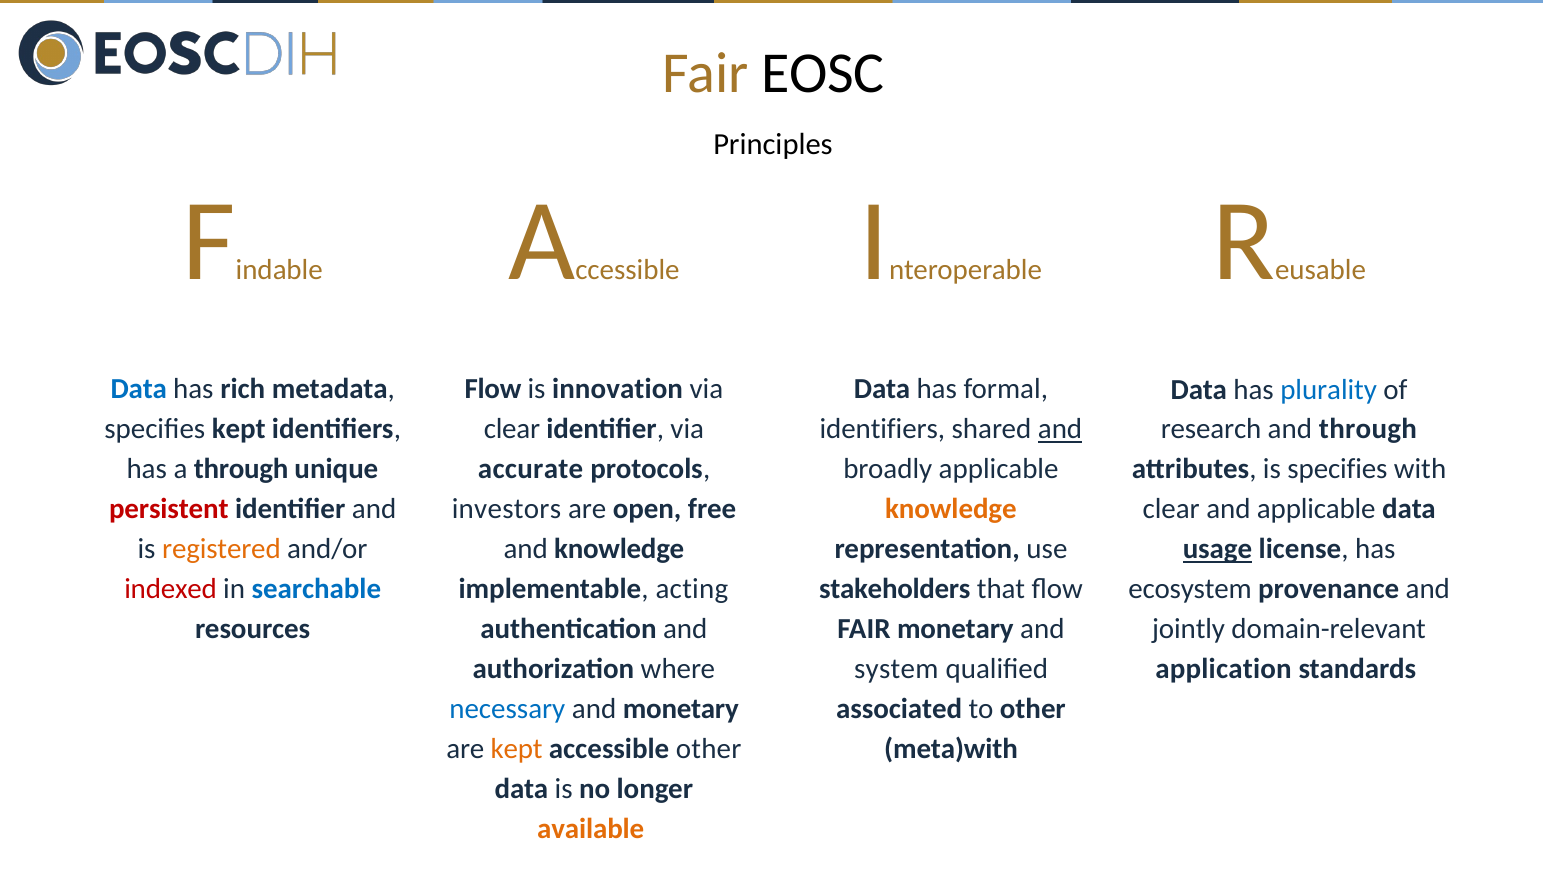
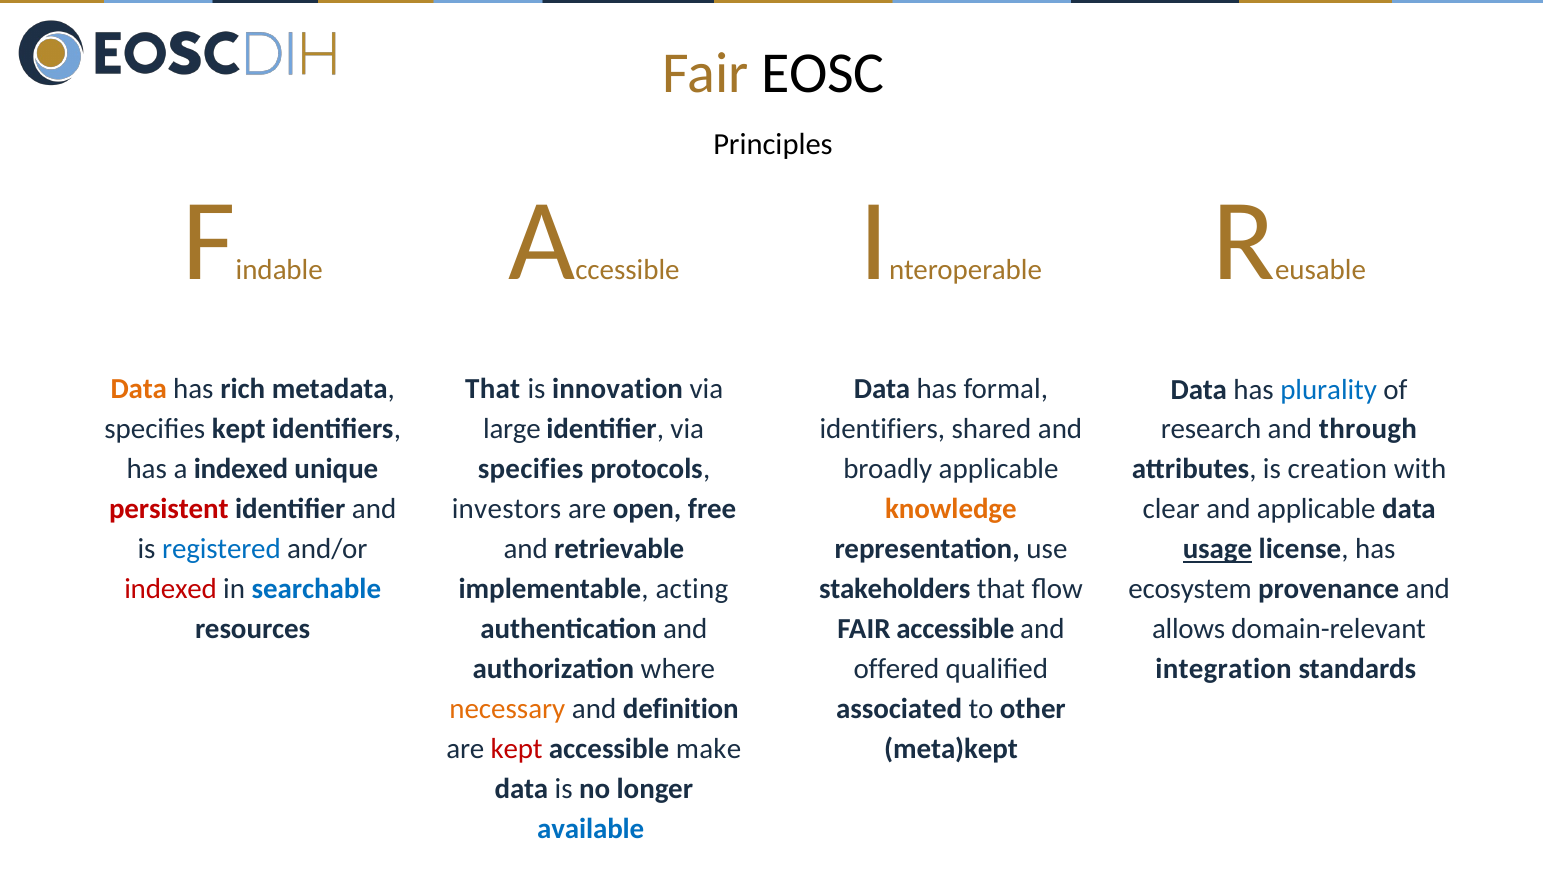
Data colour: blue -> orange (139, 390)
Flow: Flow -> That (493, 390)
clear: clear -> large (512, 430)
and underline: present -> none (1060, 430)
a through: through -> indexed (241, 470)
accurate: accurate -> specifies (531, 470)
is specifies: specifies -> creation (1337, 470)
registered colour: orange -> blue (221, 550)
and knowledge: knowledge -> retrievable (619, 550)
FAIR monetary: monetary -> accessible (955, 630)
jointly: jointly -> allows (1189, 630)
system: system -> offered (896, 670)
application: application -> integration (1224, 670)
necessary colour: blue -> orange (507, 710)
and monetary: monetary -> definition (681, 710)
kept colour: orange -> red (517, 750)
accessible other: other -> make (709, 750)
meta)with: meta)with -> meta)kept (951, 750)
available colour: orange -> blue (591, 830)
